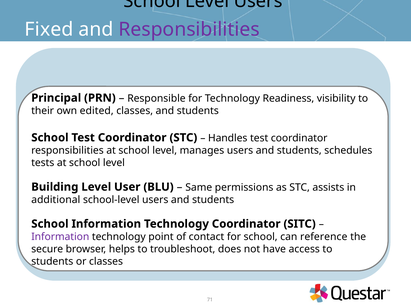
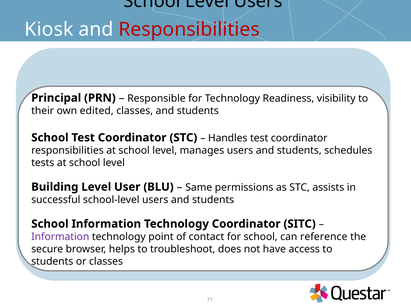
Fixed: Fixed -> Kiosk (49, 29)
Responsibilities colour: purple -> red (189, 29)
additional: additional -> successful (56, 200)
